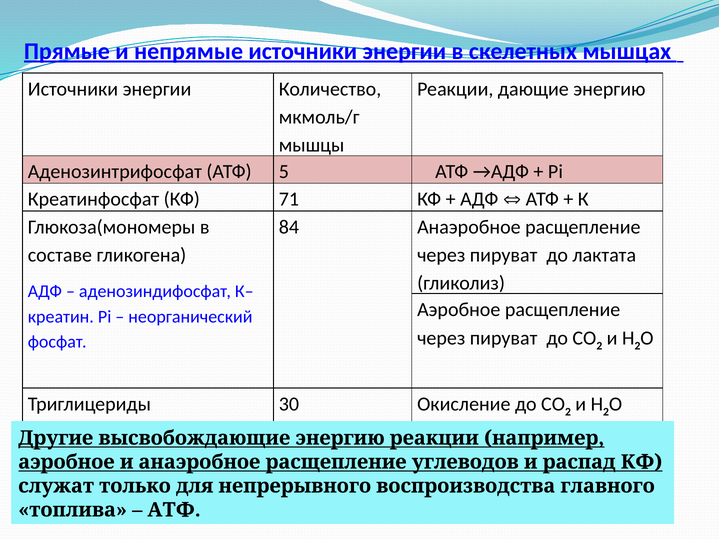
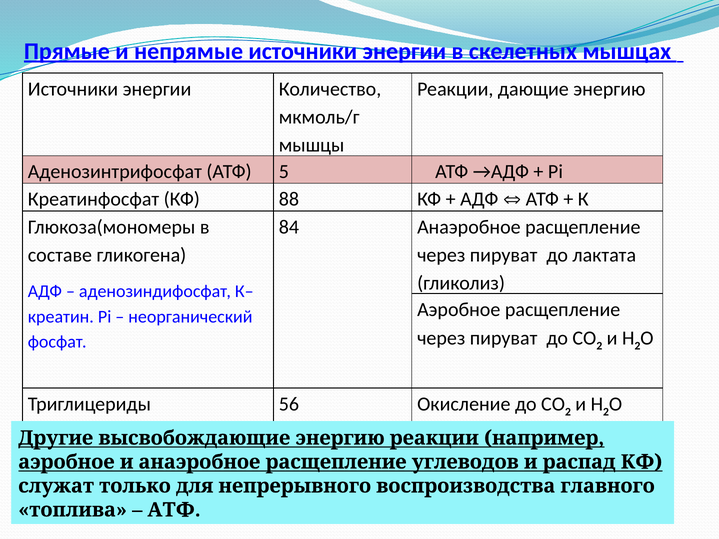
71: 71 -> 88 (289, 199)
30: 30 -> 56 (289, 404)
